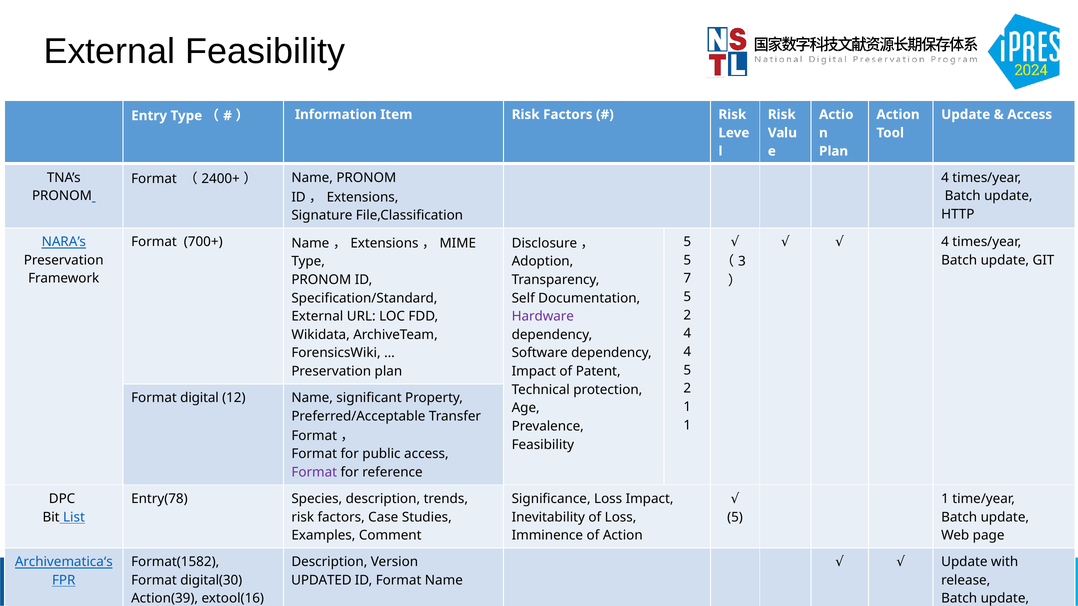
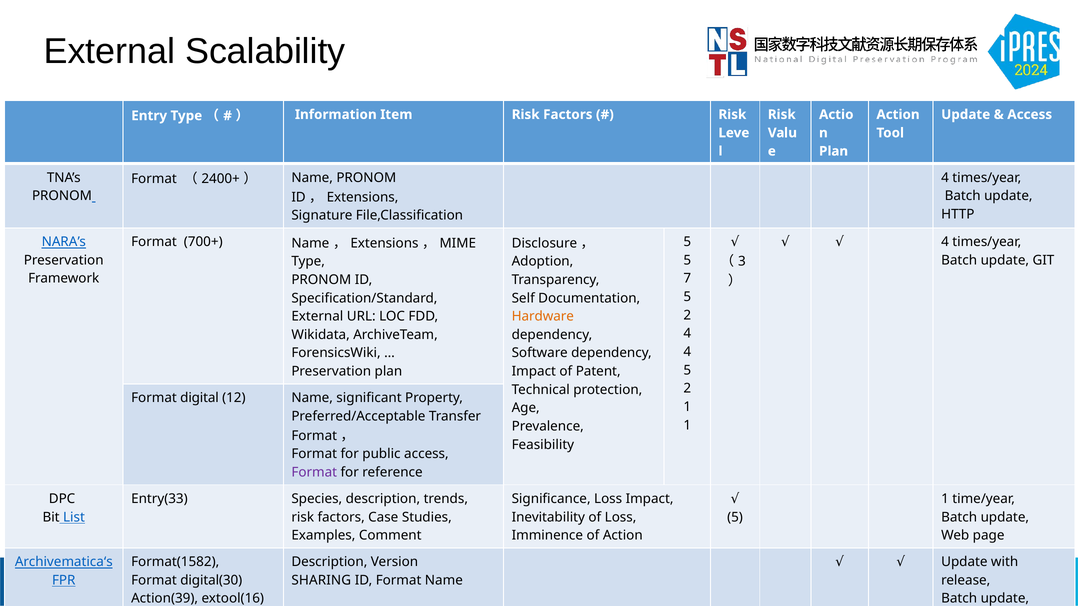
External Feasibility: Feasibility -> Scalability (265, 51)
Hardware colour: purple -> orange (543, 317)
Entry(78: Entry(78 -> Entry(33 (159, 499)
UPDATED: UPDATED -> SHARING (321, 581)
